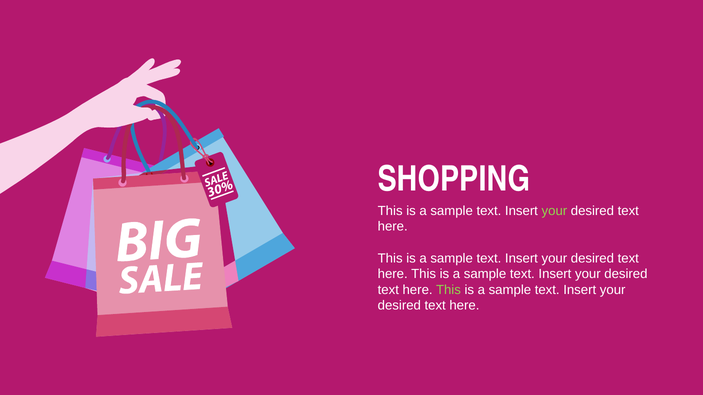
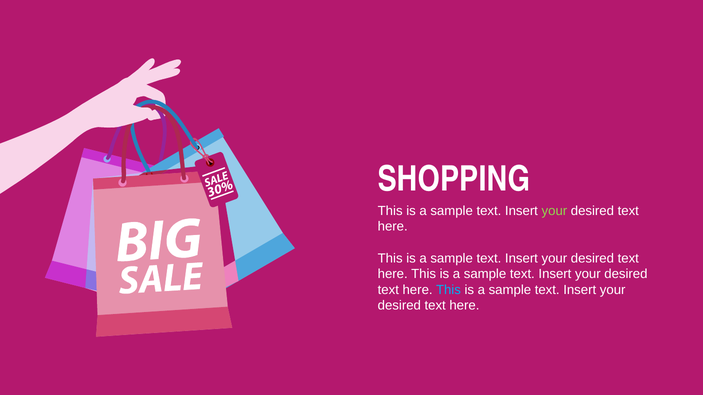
This colour: light green -> light blue (448, 290)
